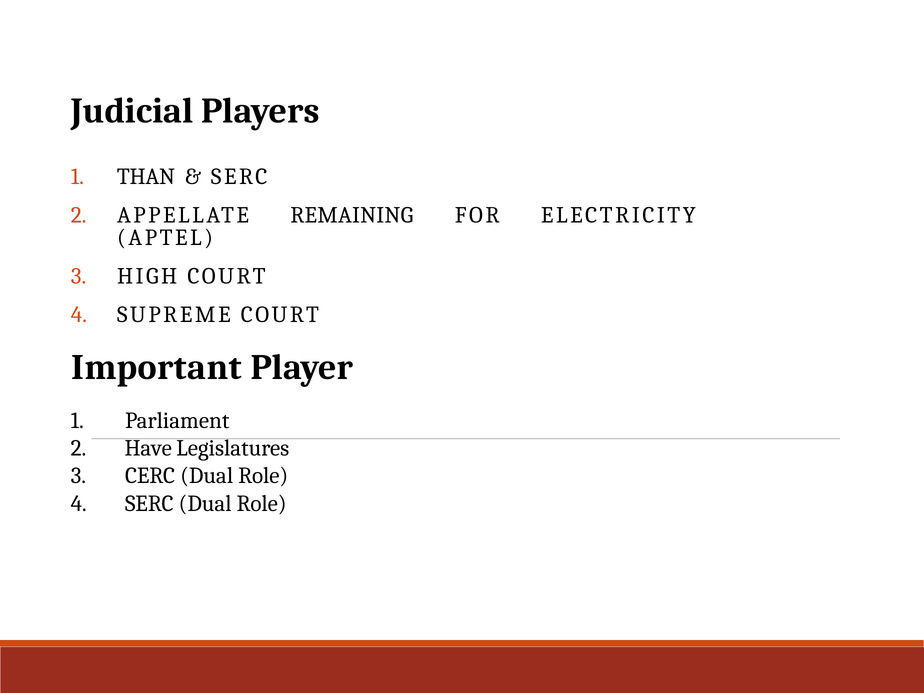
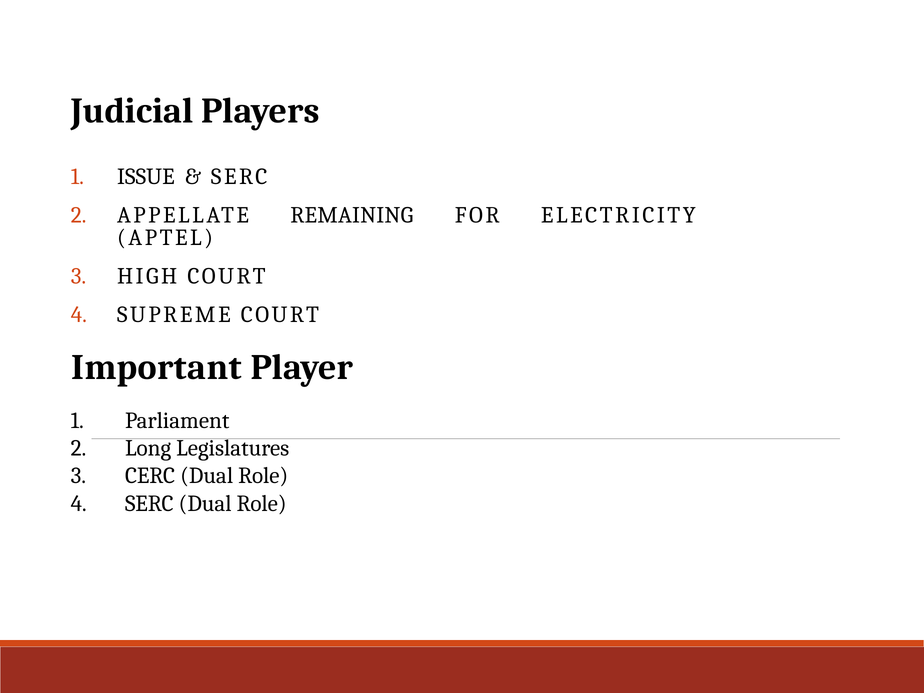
THAN: THAN -> ISSUE (146, 177)
Have: Have -> Long (148, 448)
